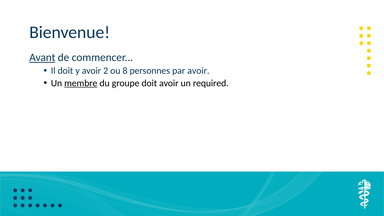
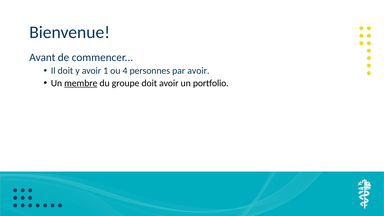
Avant underline: present -> none (42, 58)
2: 2 -> 1 (106, 71)
8: 8 -> 4 (125, 71)
required: required -> portfolio (211, 83)
